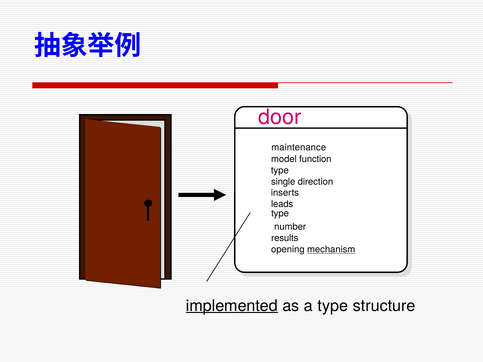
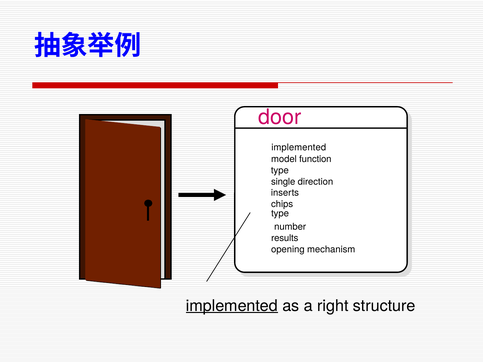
maintenance: maintenance -> implemented (299, 148)
leads: leads -> chips (282, 204)
mechanism underline: present -> none (331, 250)
a type: type -> right (333, 306)
